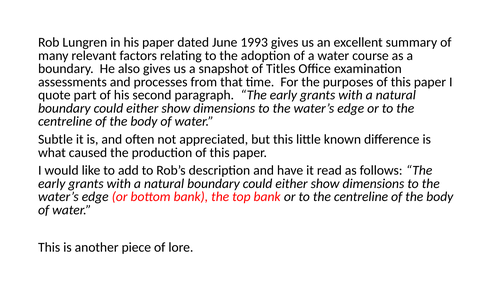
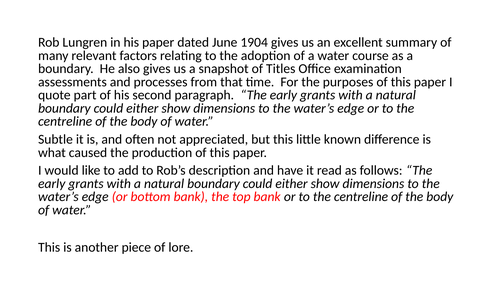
1993: 1993 -> 1904 (254, 42)
